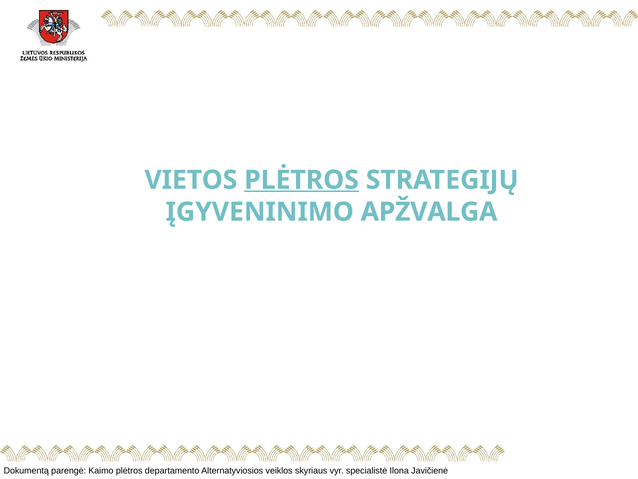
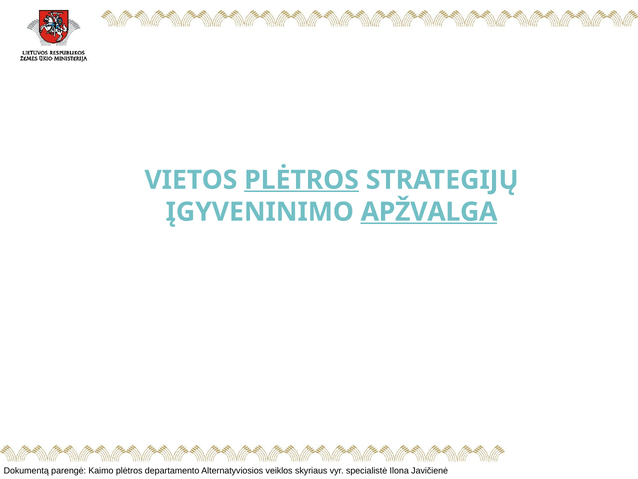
APŽVALGA underline: none -> present (429, 212)
